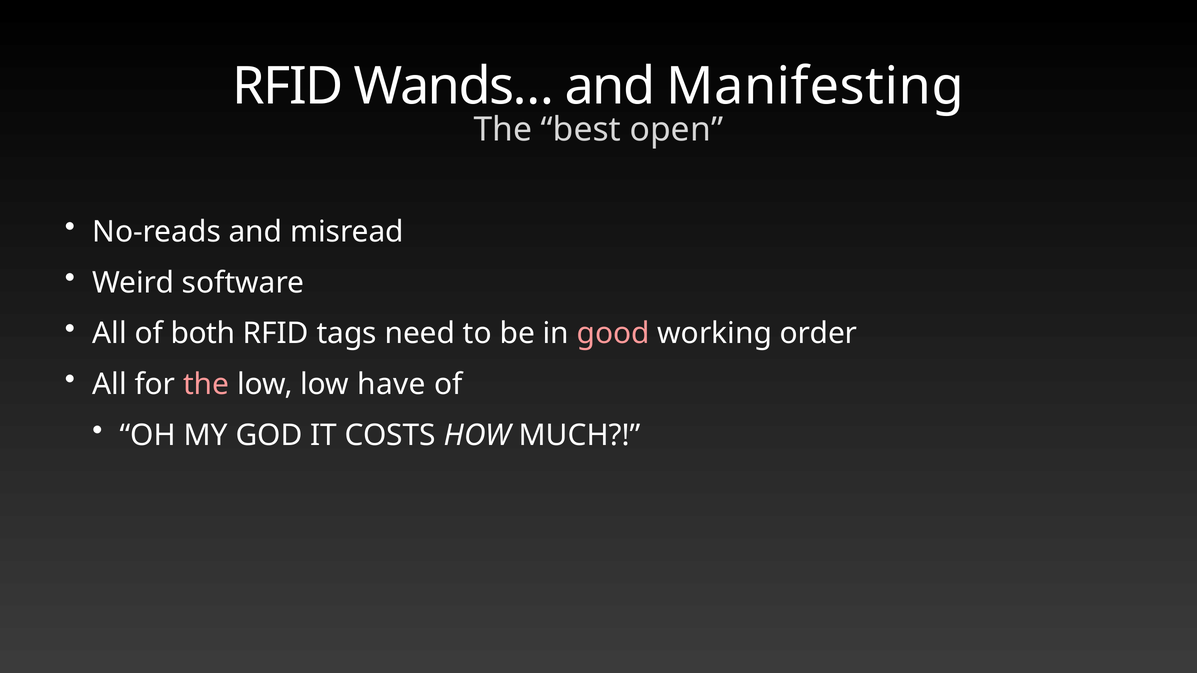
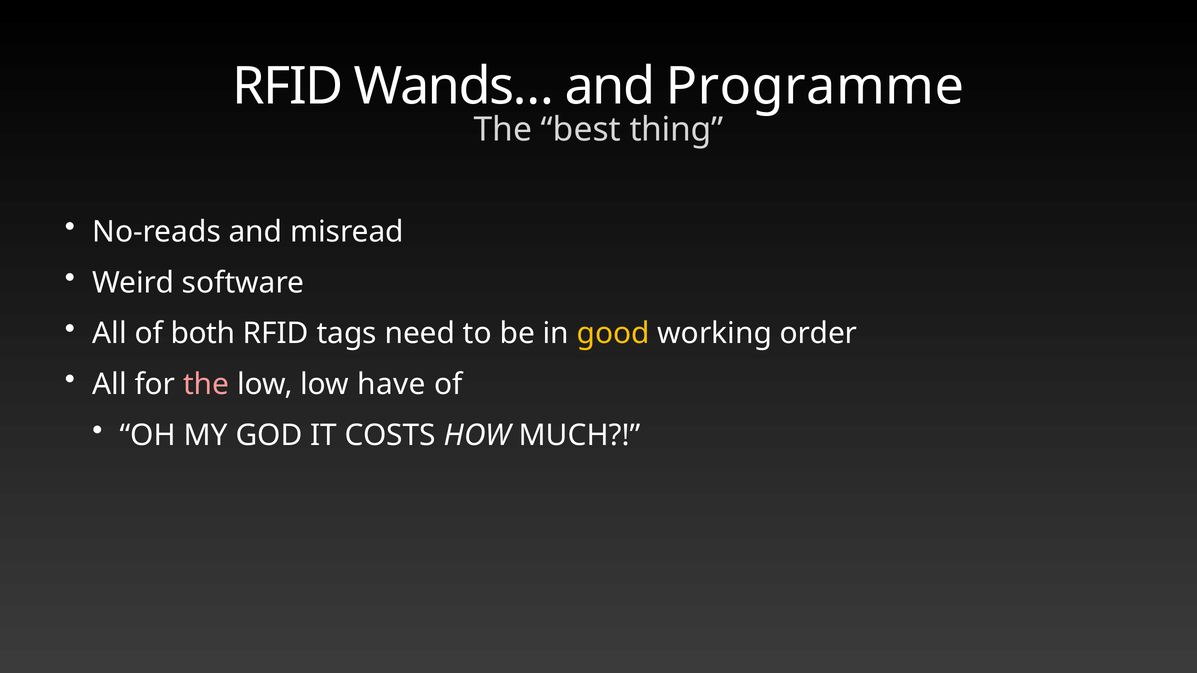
Manifesting: Manifesting -> Programme (815, 87)
open: open -> thing (677, 130)
good colour: pink -> yellow (613, 334)
